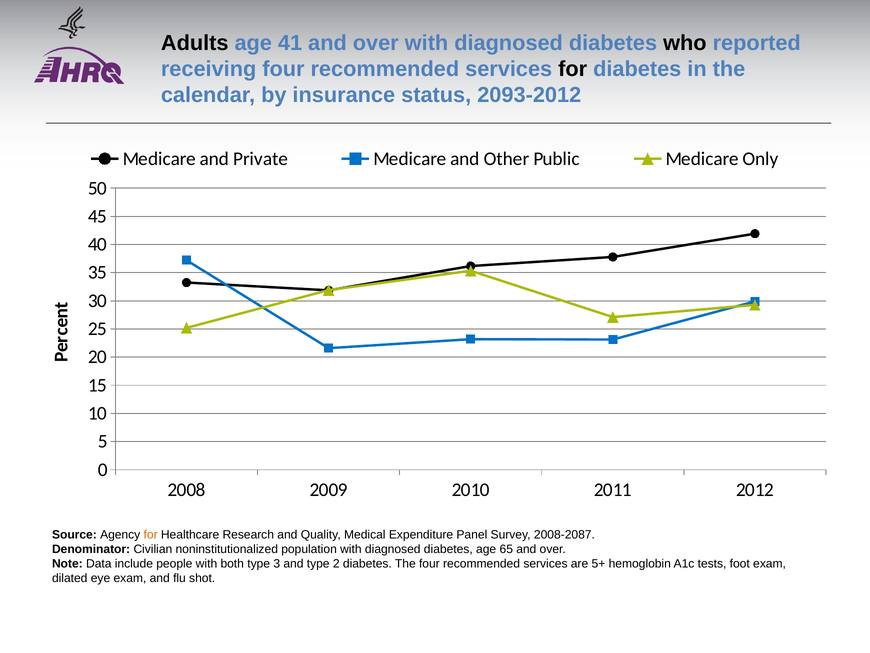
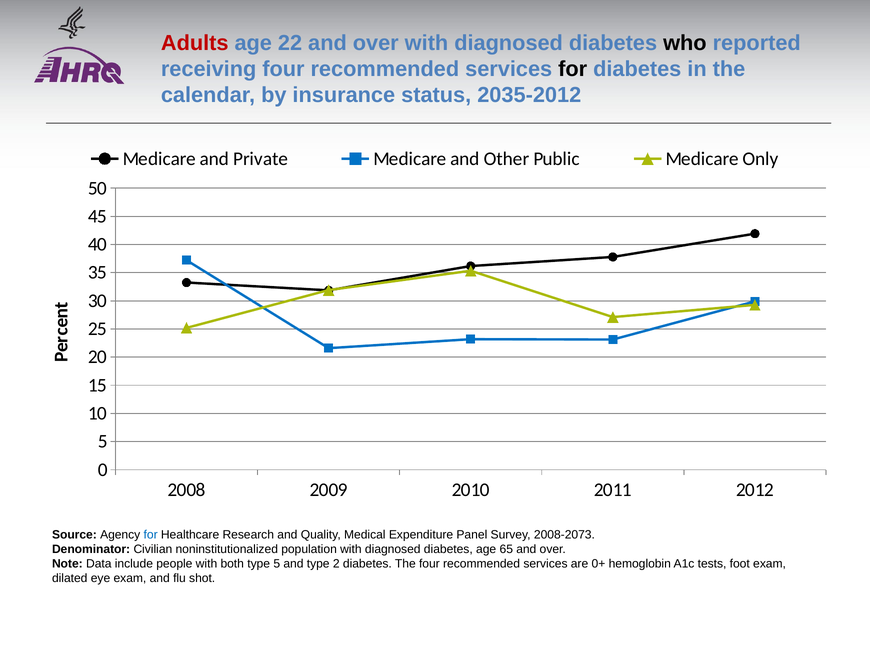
Adults colour: black -> red (195, 43)
41: 41 -> 22 (290, 43)
2093-2012: 2093-2012 -> 2035-2012 (529, 95)
for colour: orange -> blue (151, 534)
2008-2087: 2008-2087 -> 2008-2073 (564, 534)
type 3: 3 -> 5 (277, 563)
5+: 5+ -> 0+ (598, 563)
